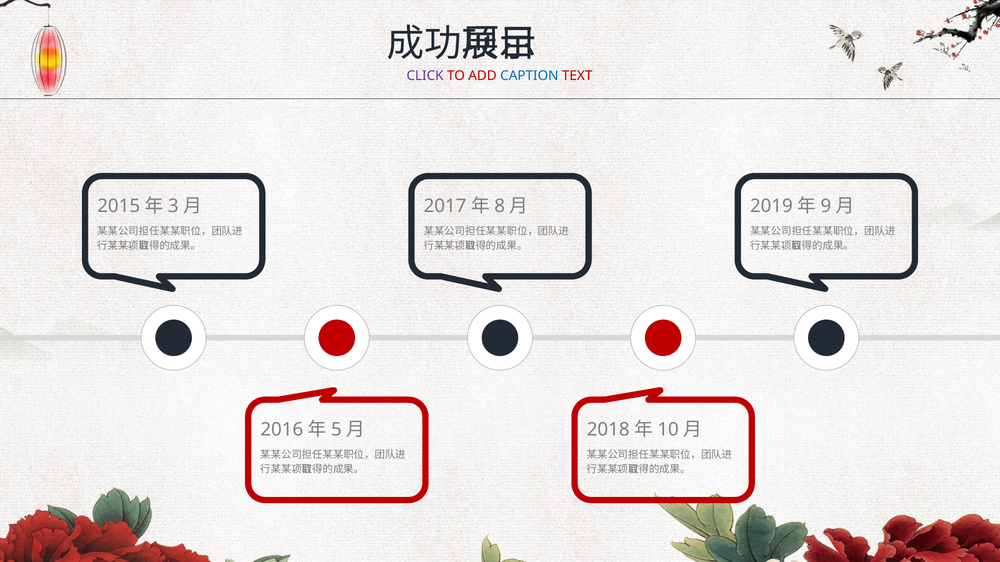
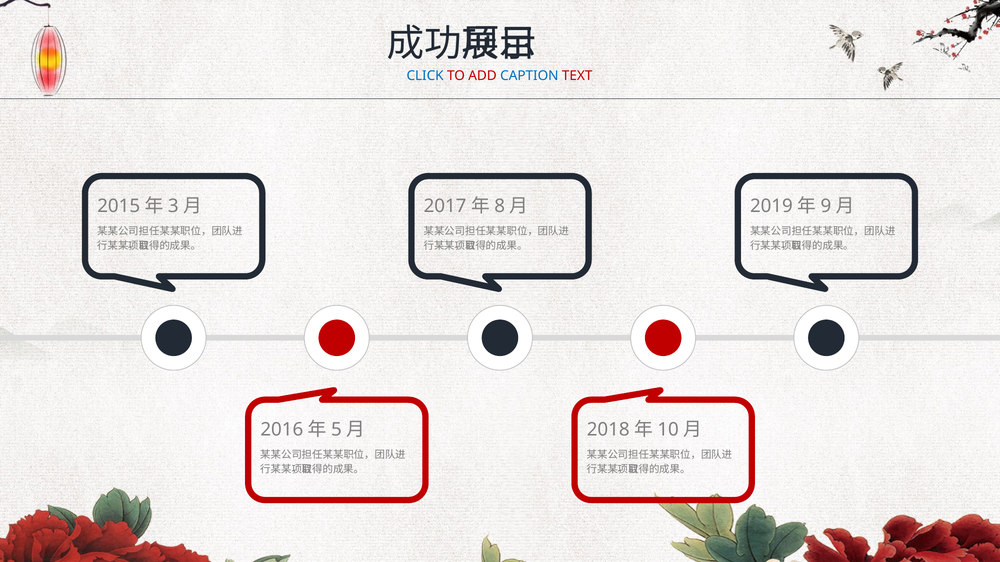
CLICK colour: purple -> blue (425, 76)
